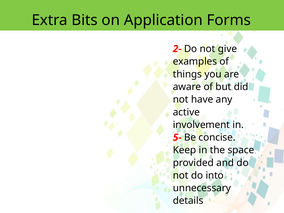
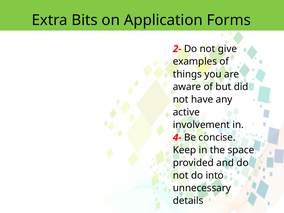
5-: 5- -> 4- (177, 137)
